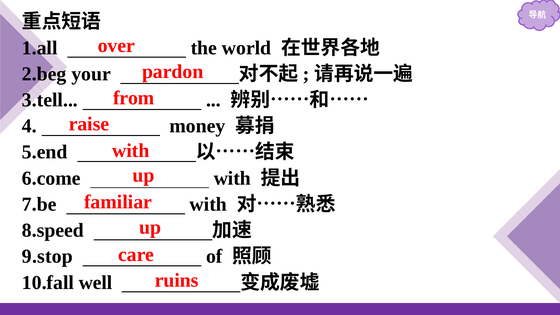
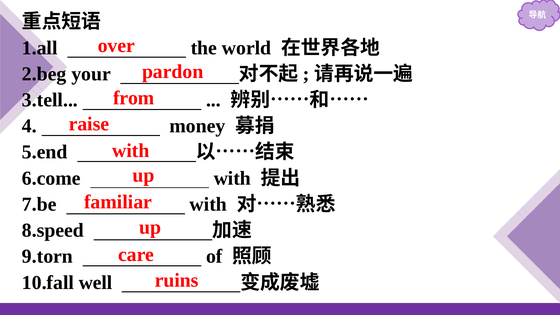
9.stop: 9.stop -> 9.torn (47, 256)
